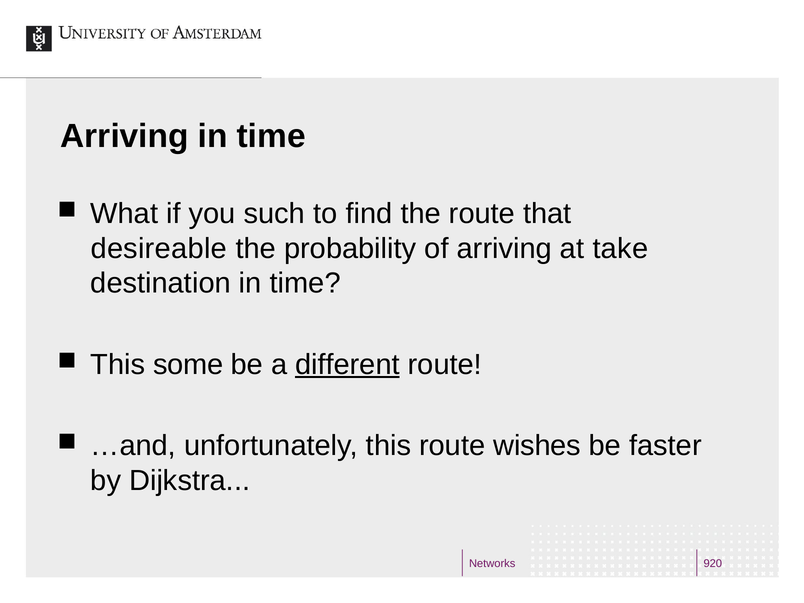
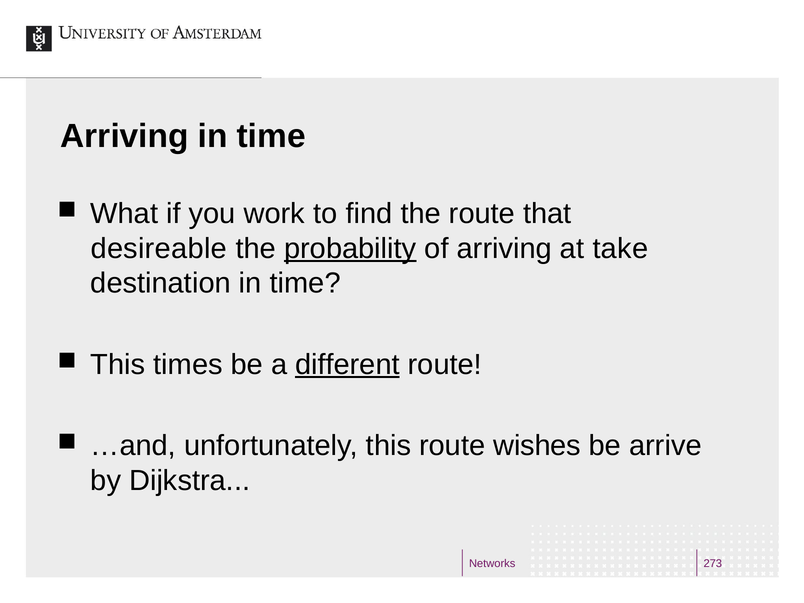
such: such -> work (274, 214)
probability underline: none -> present (350, 249)
some: some -> times (188, 365)
faster: faster -> arrive (665, 446)
920: 920 -> 273 (713, 564)
